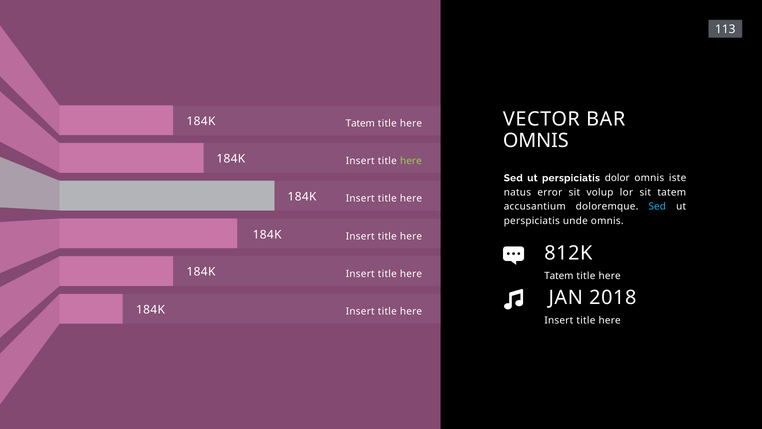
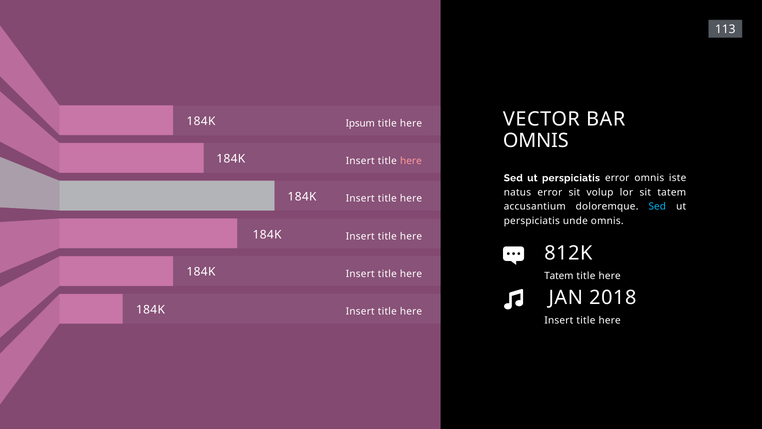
Tatem: Tatem -> Ipsum (360, 124)
here colour: light green -> pink (411, 161)
perspiciatis dolor: dolor -> error (617, 178)
